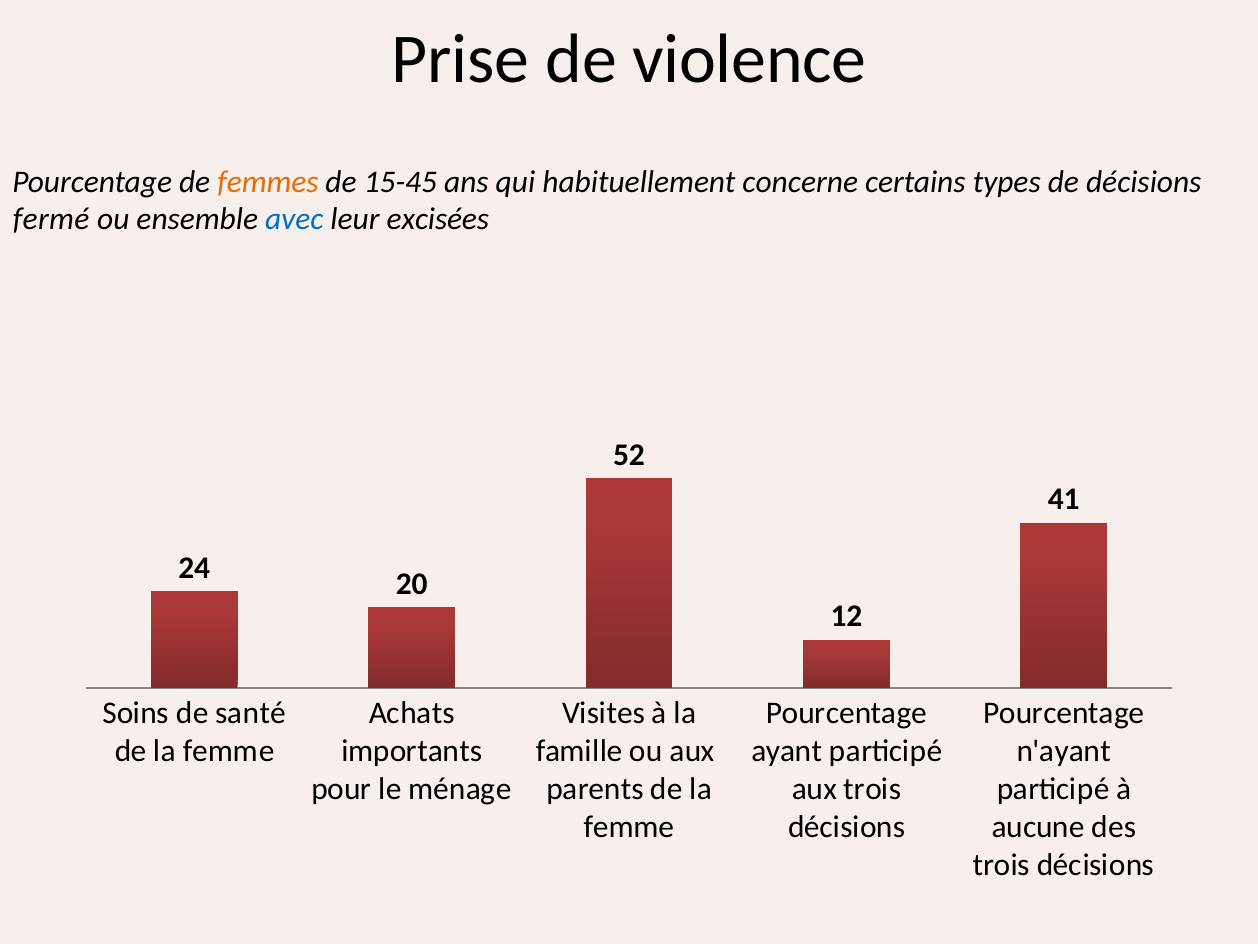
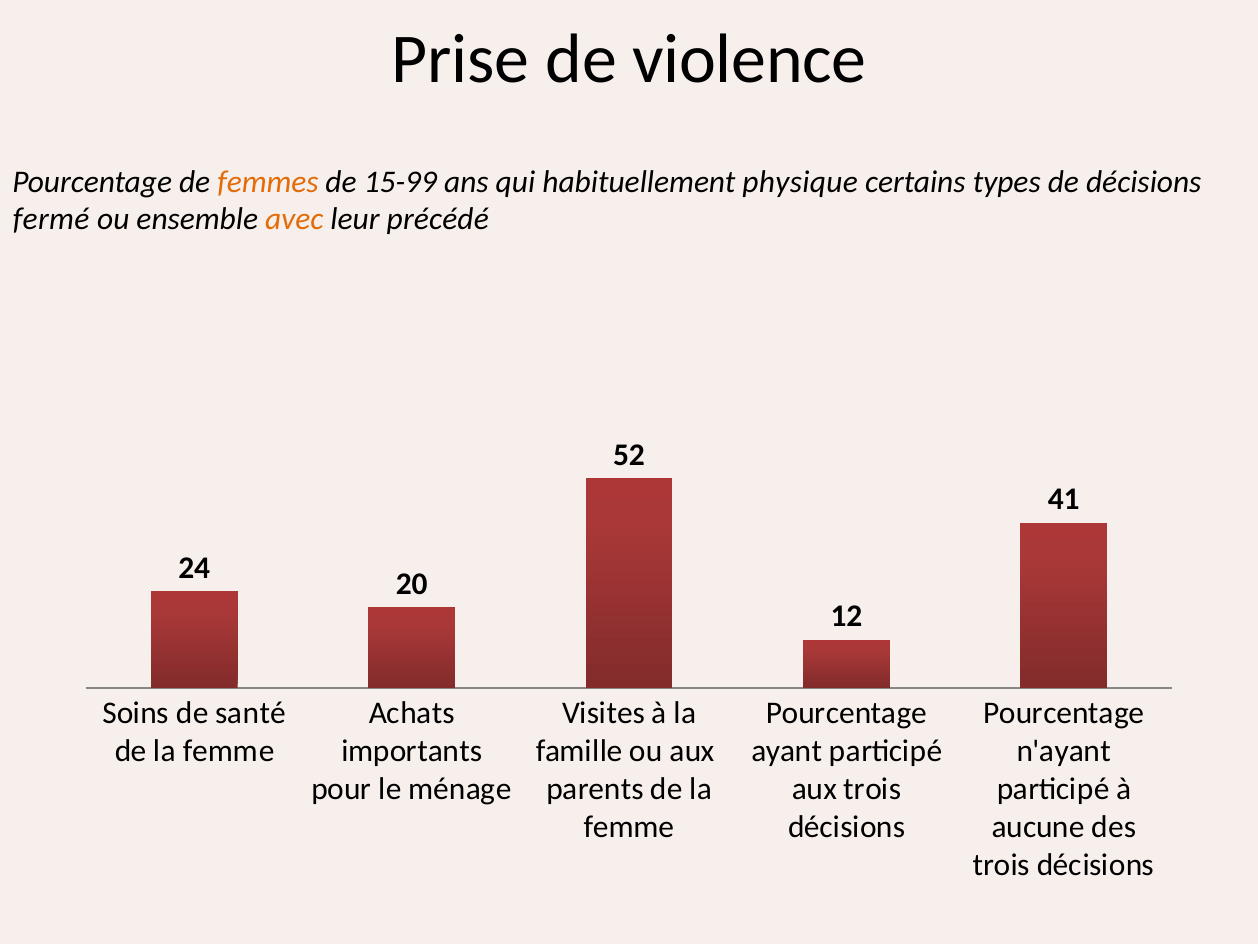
15-45: 15-45 -> 15-99 (400, 182)
concerne: concerne -> physique (800, 182)
avec colour: blue -> orange (294, 219)
excisées: excisées -> précédé (438, 219)
